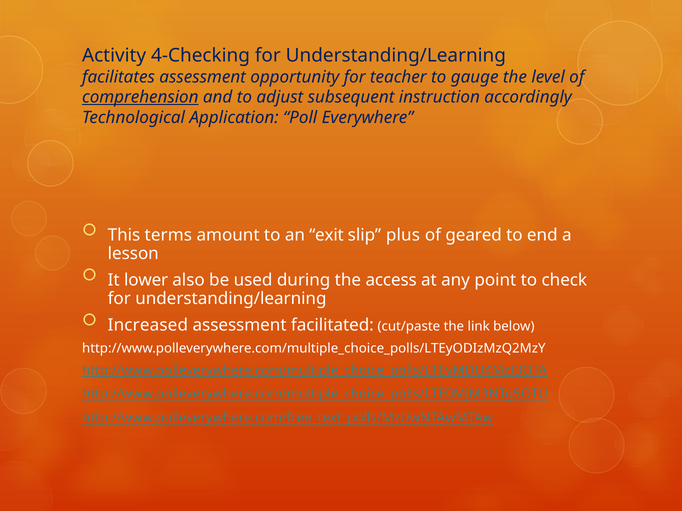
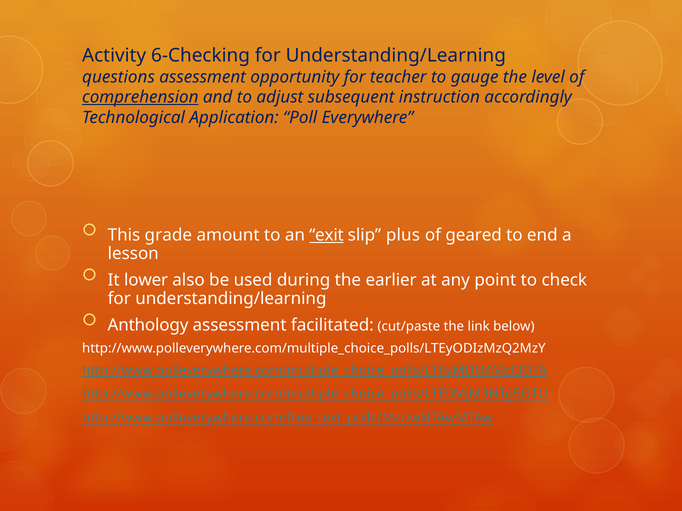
4-Checking: 4-Checking -> 6-Checking (201, 56)
facilitates: facilitates -> questions (118, 77)
terms: terms -> grade (168, 235)
exit underline: none -> present (326, 235)
access: access -> earlier (391, 280)
Increased: Increased -> Anthology (148, 325)
